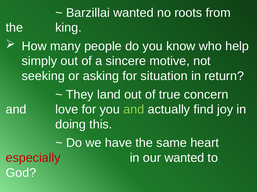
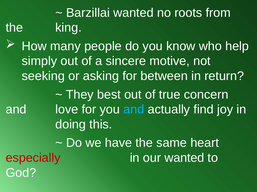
situation: situation -> between (164, 76)
land: land -> best (109, 95)
and colour: light green -> light blue (134, 110)
